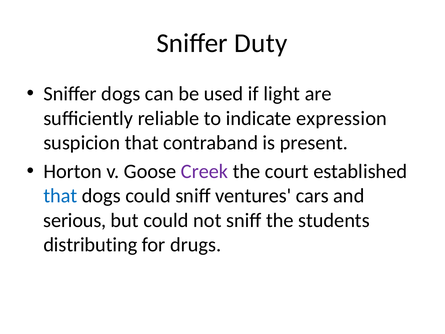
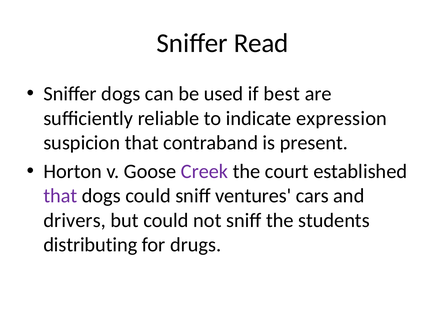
Duty: Duty -> Read (261, 43)
light: light -> best (282, 94)
that colour: blue -> purple (60, 196)
serious: serious -> drivers (75, 220)
